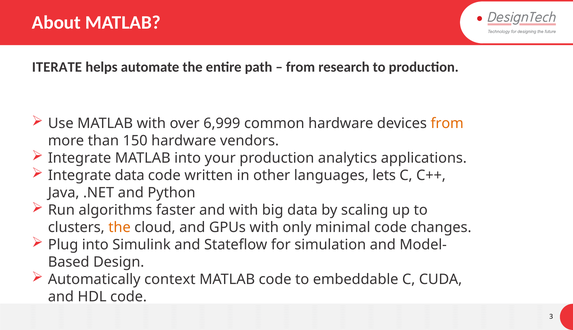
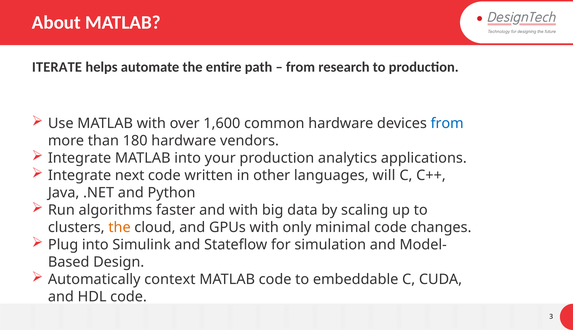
6,999: 6,999 -> 1,600 (222, 123)
from colour: orange -> blue (447, 123)
150: 150 -> 180 (135, 141)
Integrate data: data -> next (130, 175)
lets: lets -> will (384, 175)
